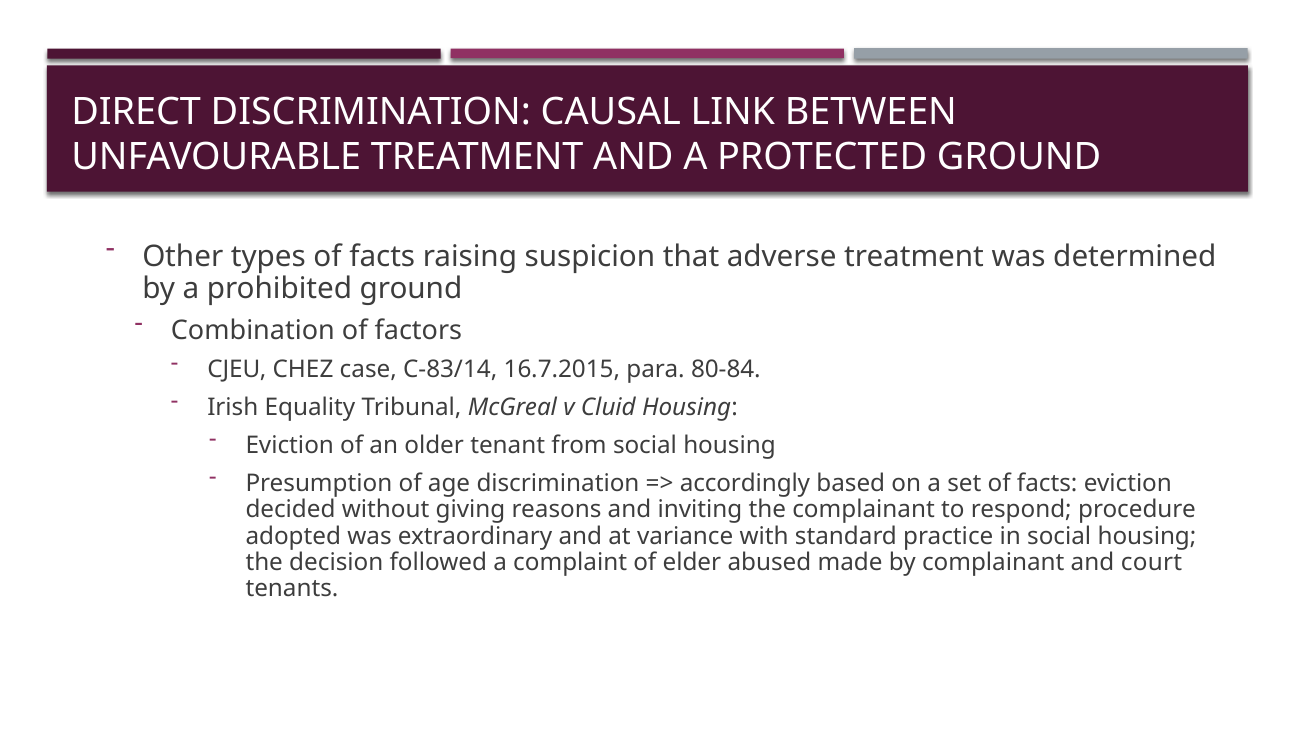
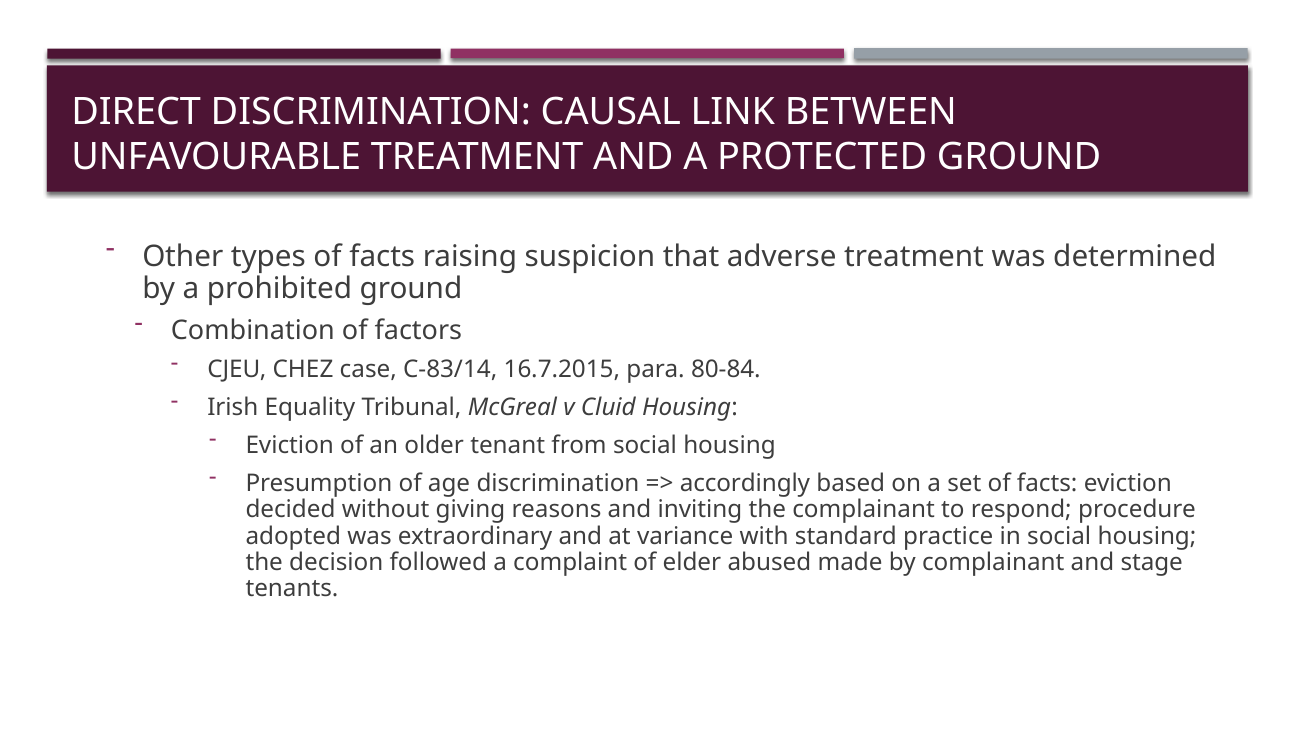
court: court -> stage (1152, 562)
